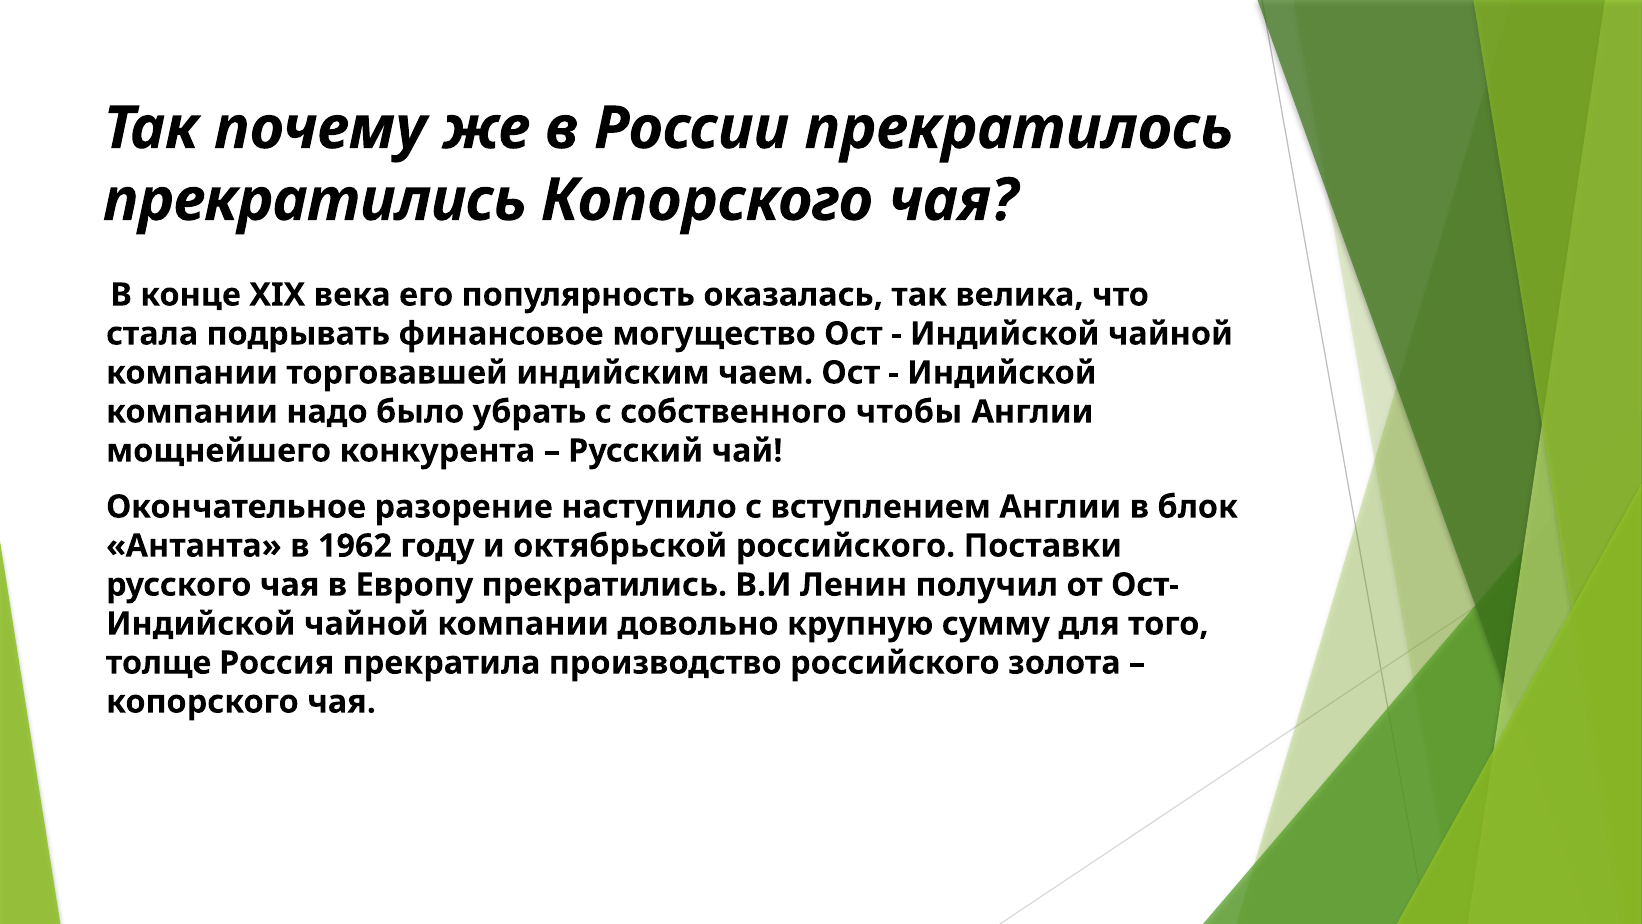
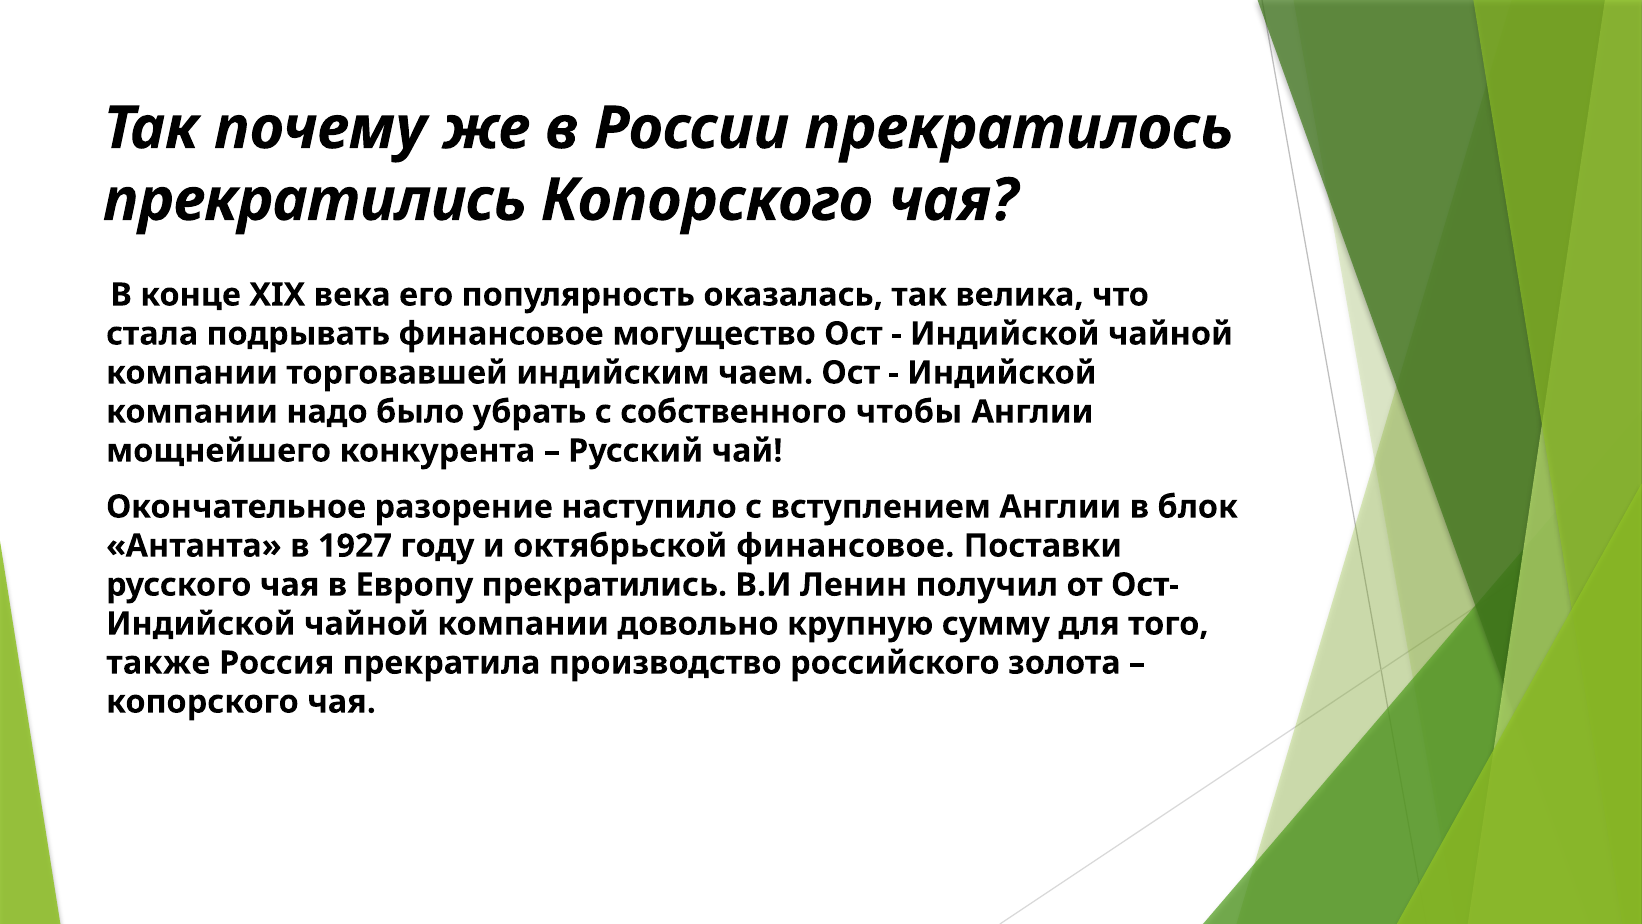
1962: 1962 -> 1927 (355, 546)
октябрьской российского: российского -> финансовое (845, 546)
толще: толще -> также (158, 663)
